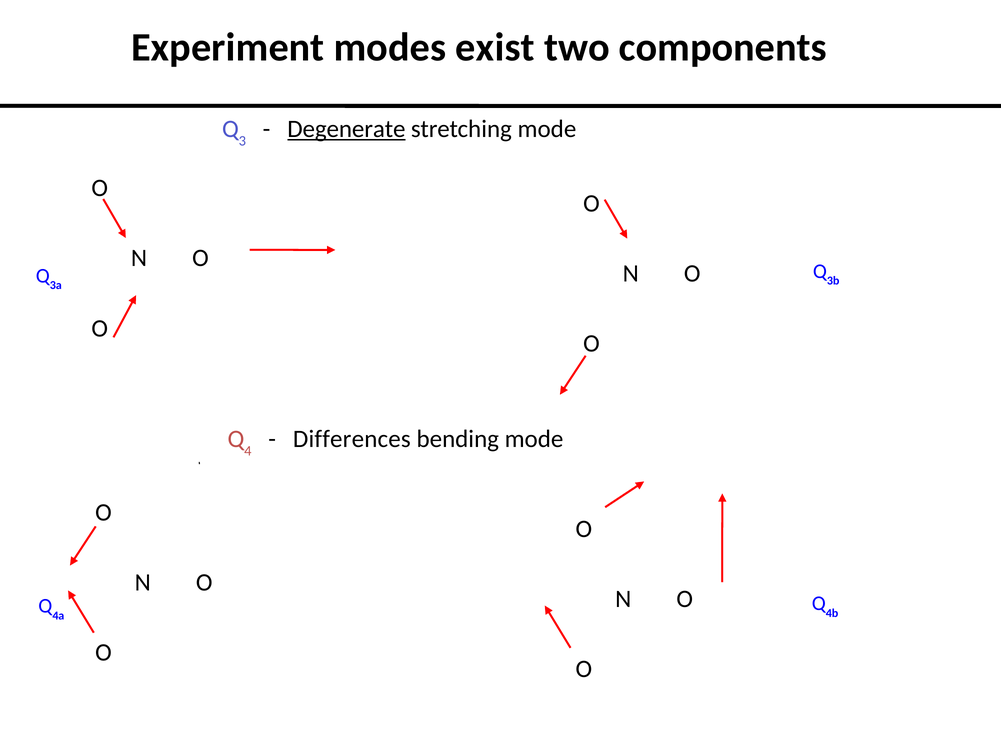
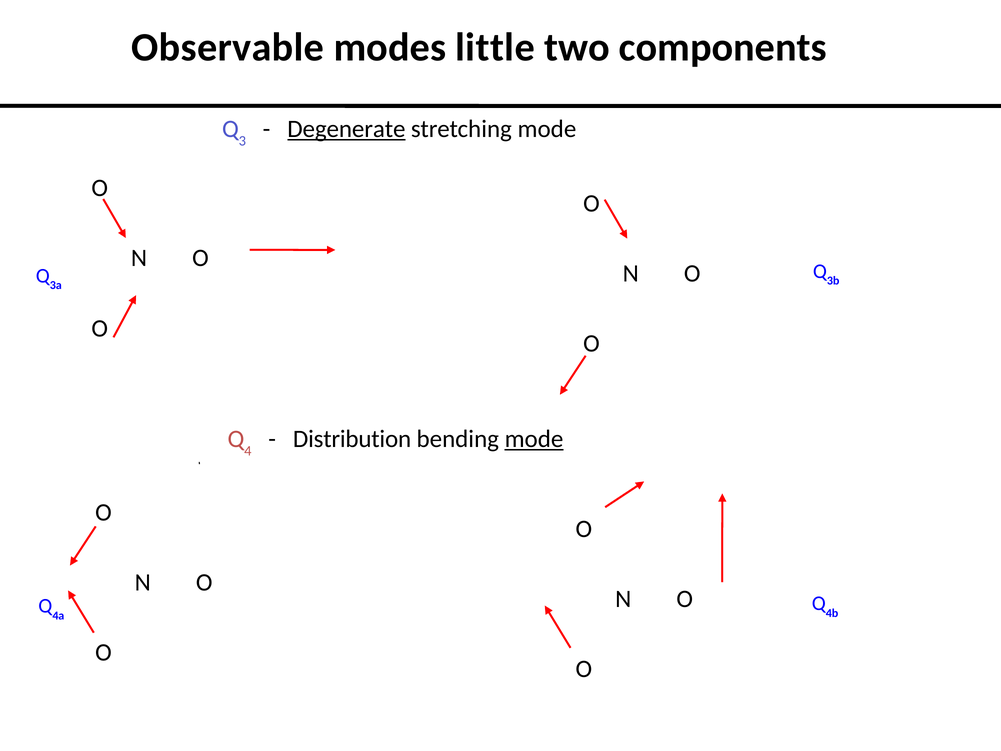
Experiment: Experiment -> Observable (228, 48)
exist: exist -> little (495, 48)
Differences: Differences -> Distribution (352, 439)
mode underline: none -> present (534, 439)
